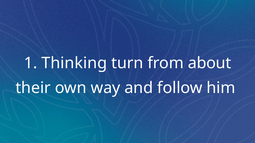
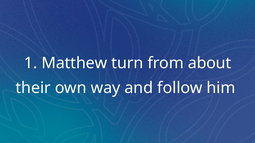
Thinking: Thinking -> Matthew (74, 63)
